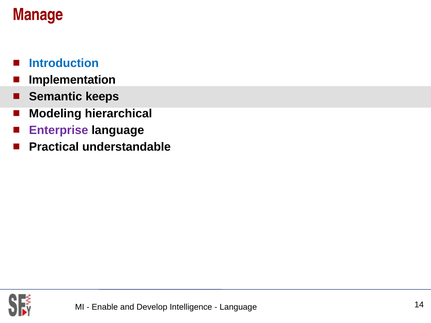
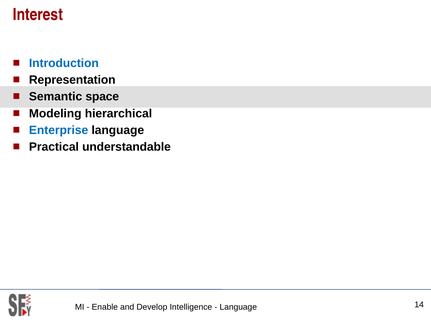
Manage: Manage -> Interest (38, 15)
Implementation: Implementation -> Representation (72, 80)
keeps: keeps -> space (102, 97)
Enterprise colour: purple -> blue (59, 130)
